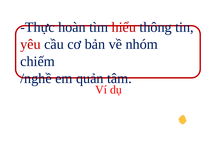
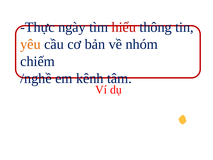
hoàn: hoàn -> ngày (72, 27)
yêu colour: red -> orange (30, 44)
quản: quản -> kênh (90, 78)
